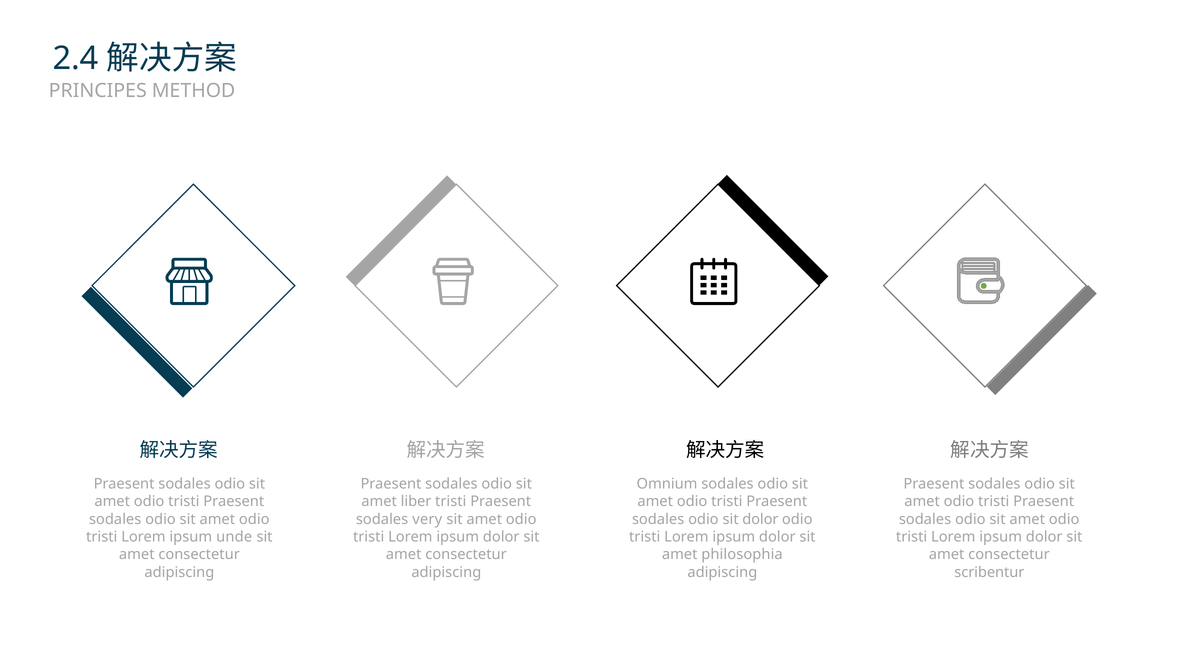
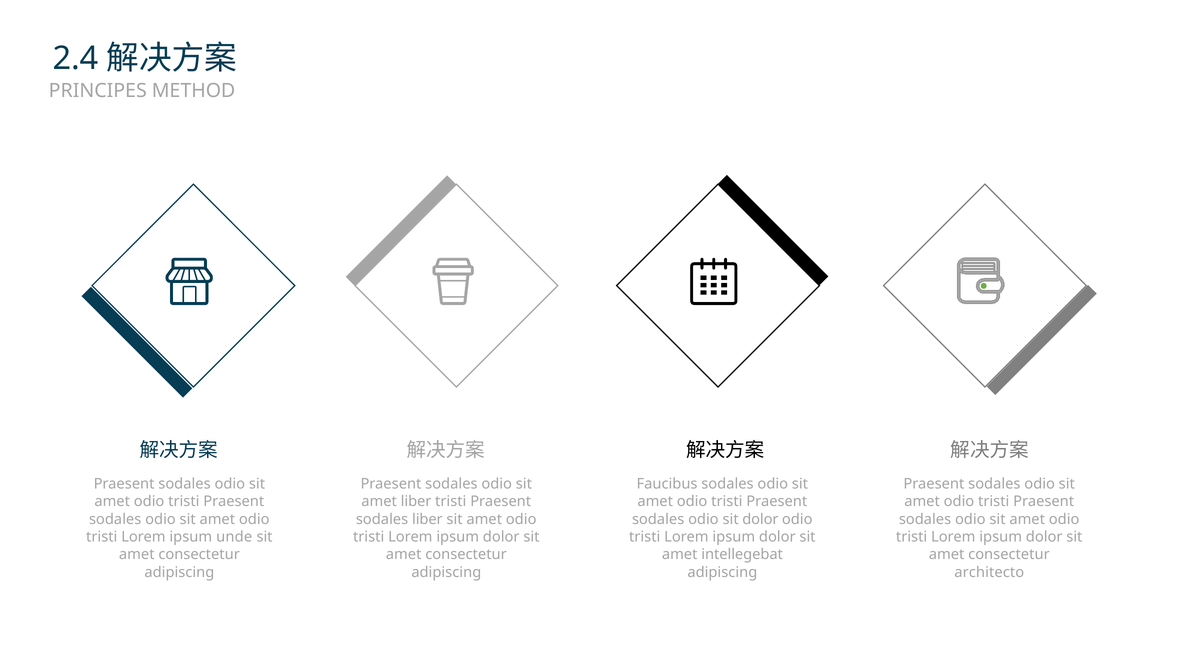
Omnium: Omnium -> Faucibus (667, 484)
sodales very: very -> liber (427, 519)
philosophia: philosophia -> intellegebat (742, 554)
scribentur: scribentur -> architecto (989, 572)
